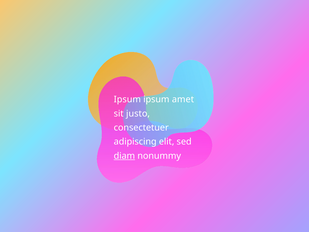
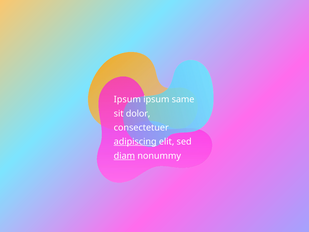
amet: amet -> same (183, 99)
justo: justo -> dolor (138, 113)
adipiscing underline: none -> present (135, 142)
